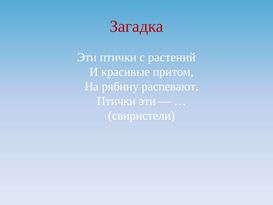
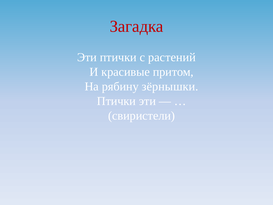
распевают: распевают -> зёрнышки (170, 86)
